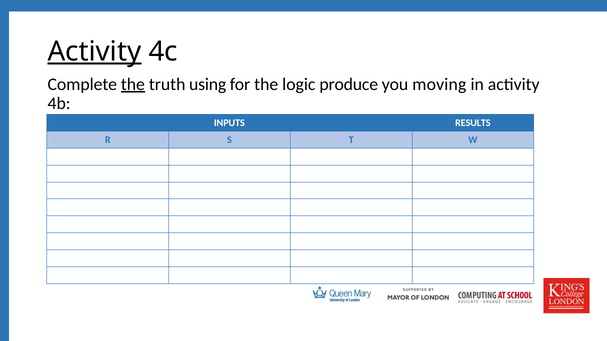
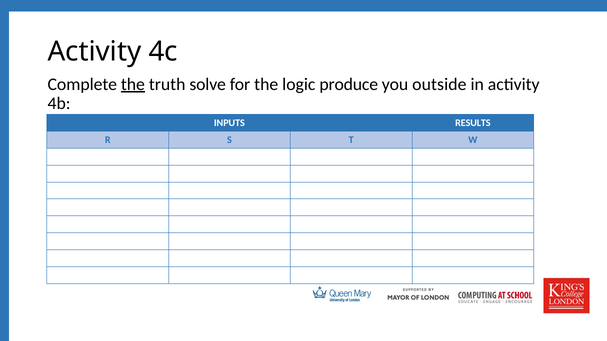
Activity underline: present -> none (94, 52)
using: using -> solve (208, 84)
moving: moving -> outside (439, 84)
